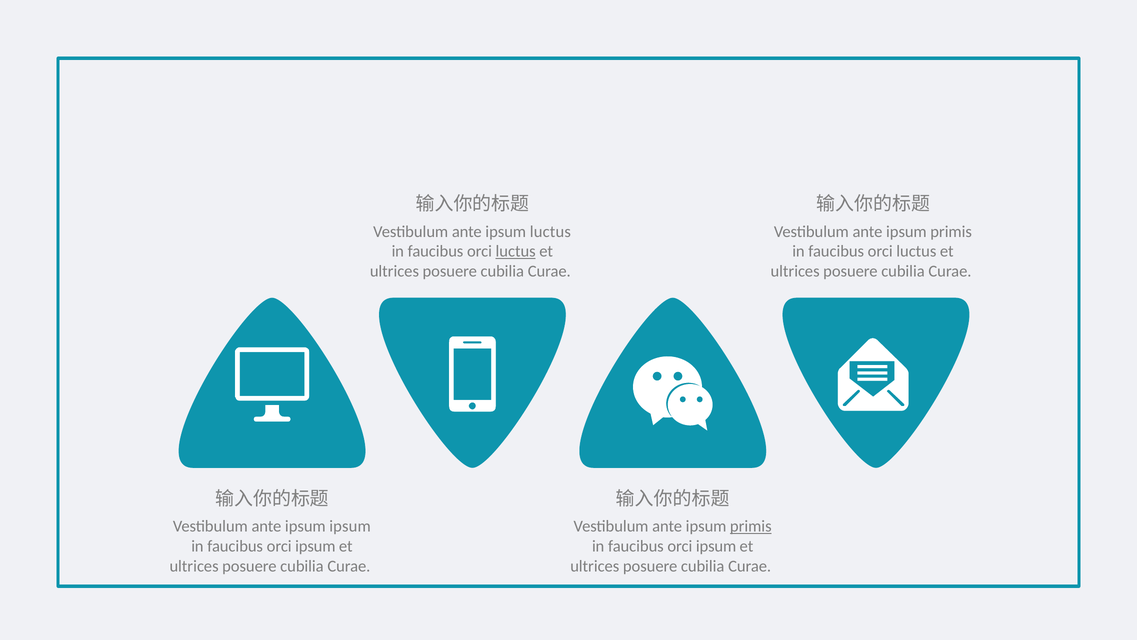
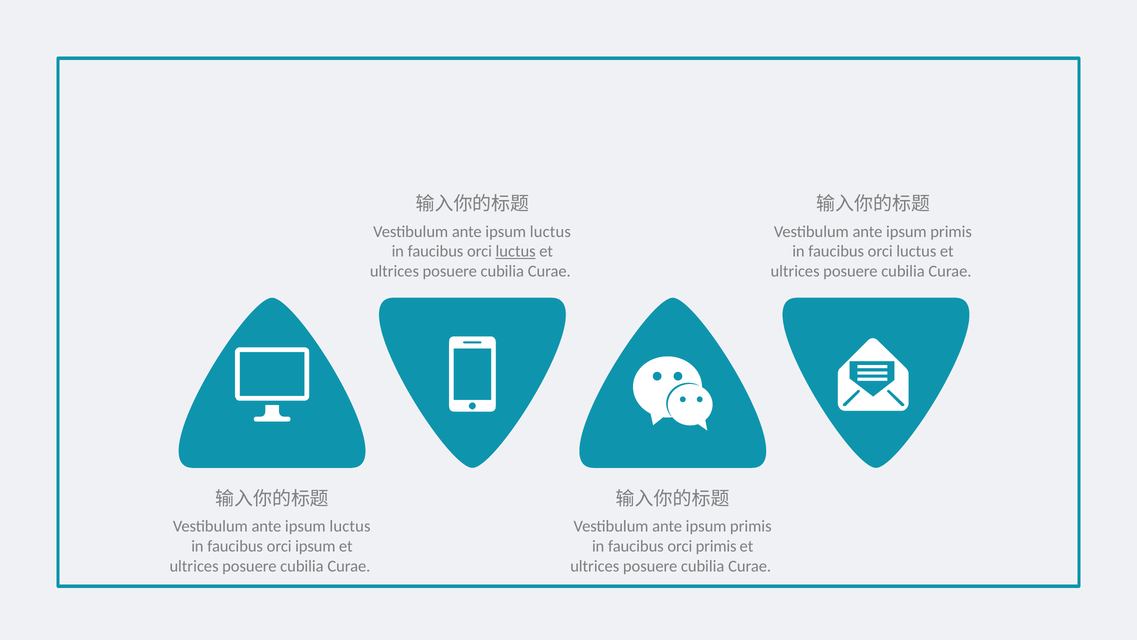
ipsum: ipsum -> luctus (350, 526)
primis underline: present -> none (751, 526)
ipsum: ipsum -> primis (716, 546)
